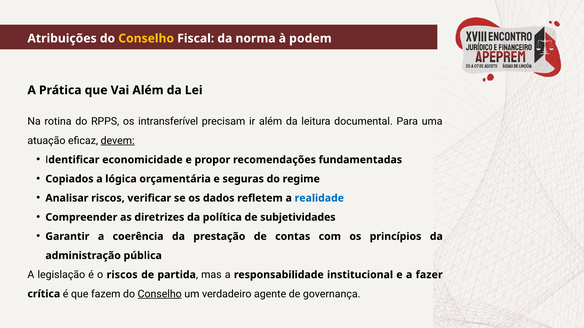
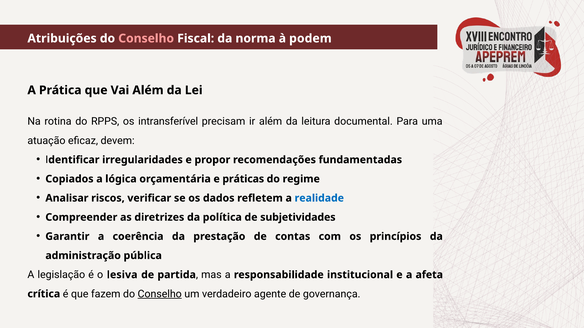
Conselho colour: yellow -> pink (146, 38)
devem underline: present -> none (118, 141)
economicidade: economicidade -> irregularidades (142, 160)
seguras: seguras -> práticas (243, 179)
o riscos: riscos -> lesiva (122, 275)
fazer: fazer -> afeta (429, 275)
